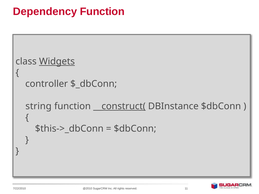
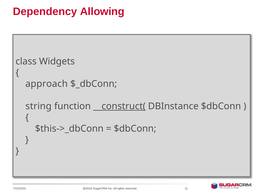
Dependency Function: Function -> Allowing (102, 12)
Widgets underline: present -> none (57, 62)
controller: controller -> approach (47, 84)
